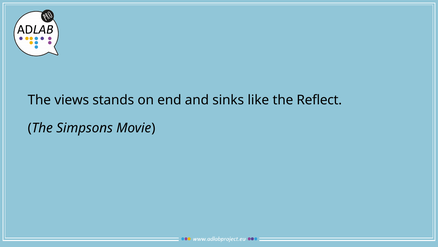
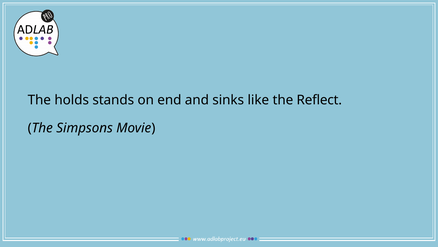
views: views -> holds (72, 100)
